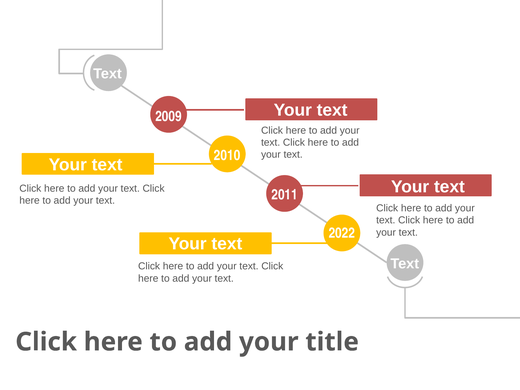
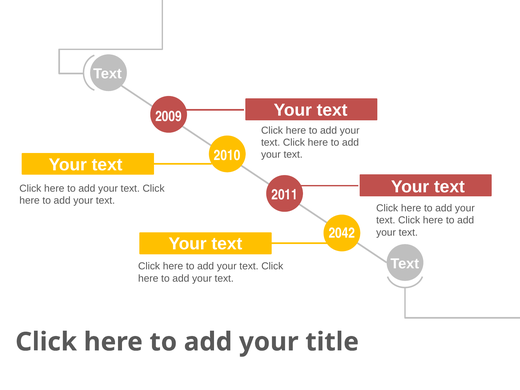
2022: 2022 -> 2042 (342, 233)
